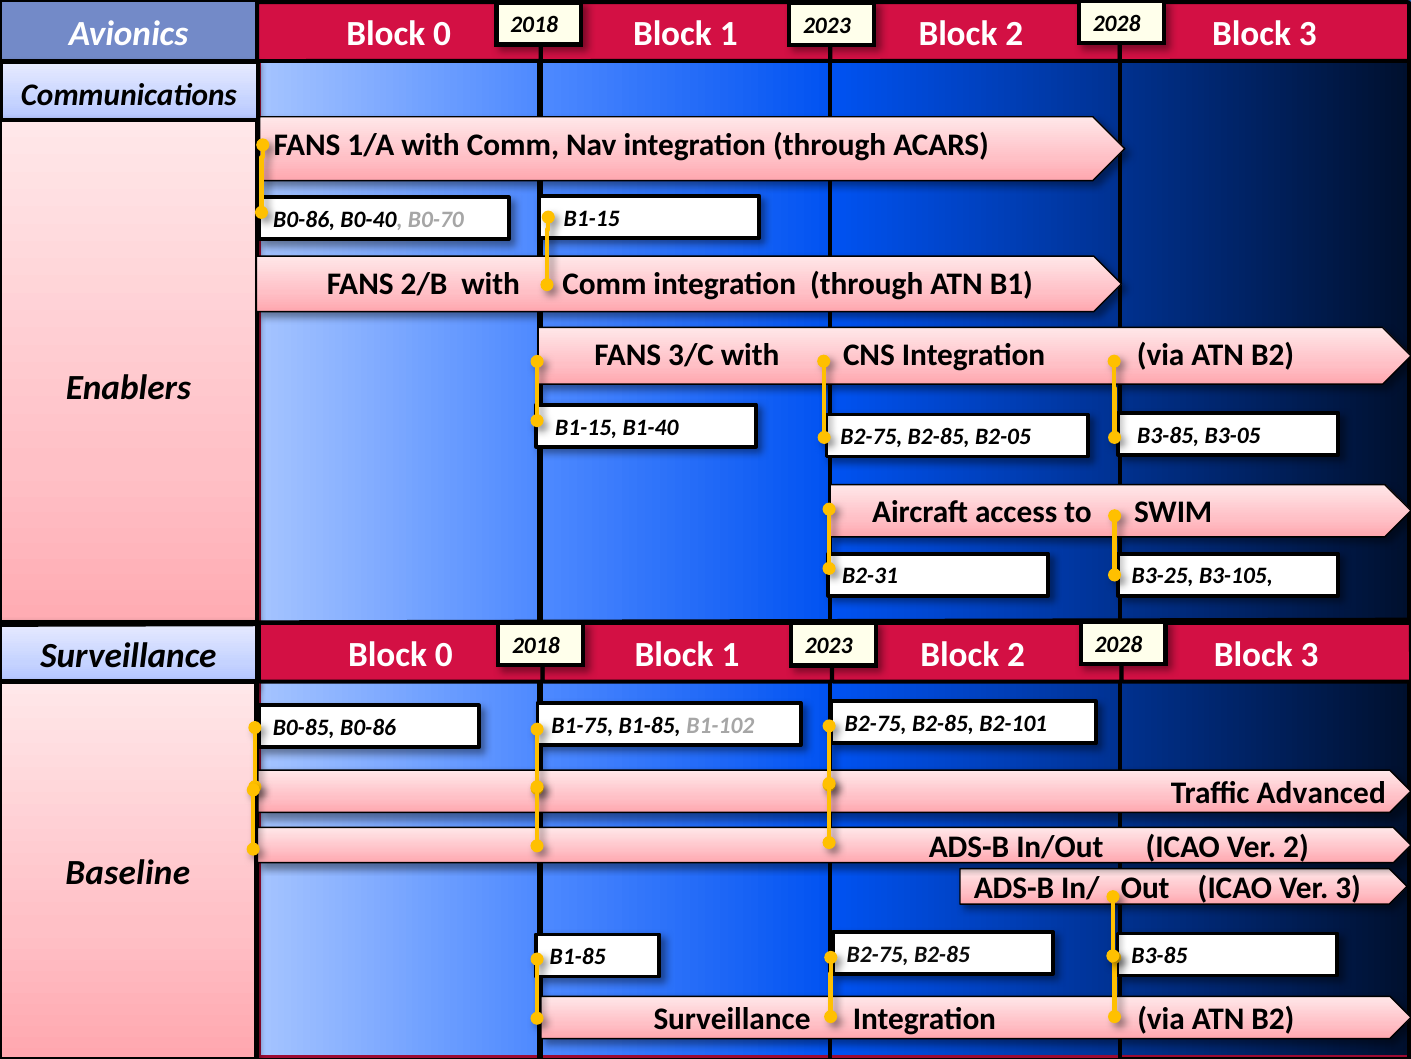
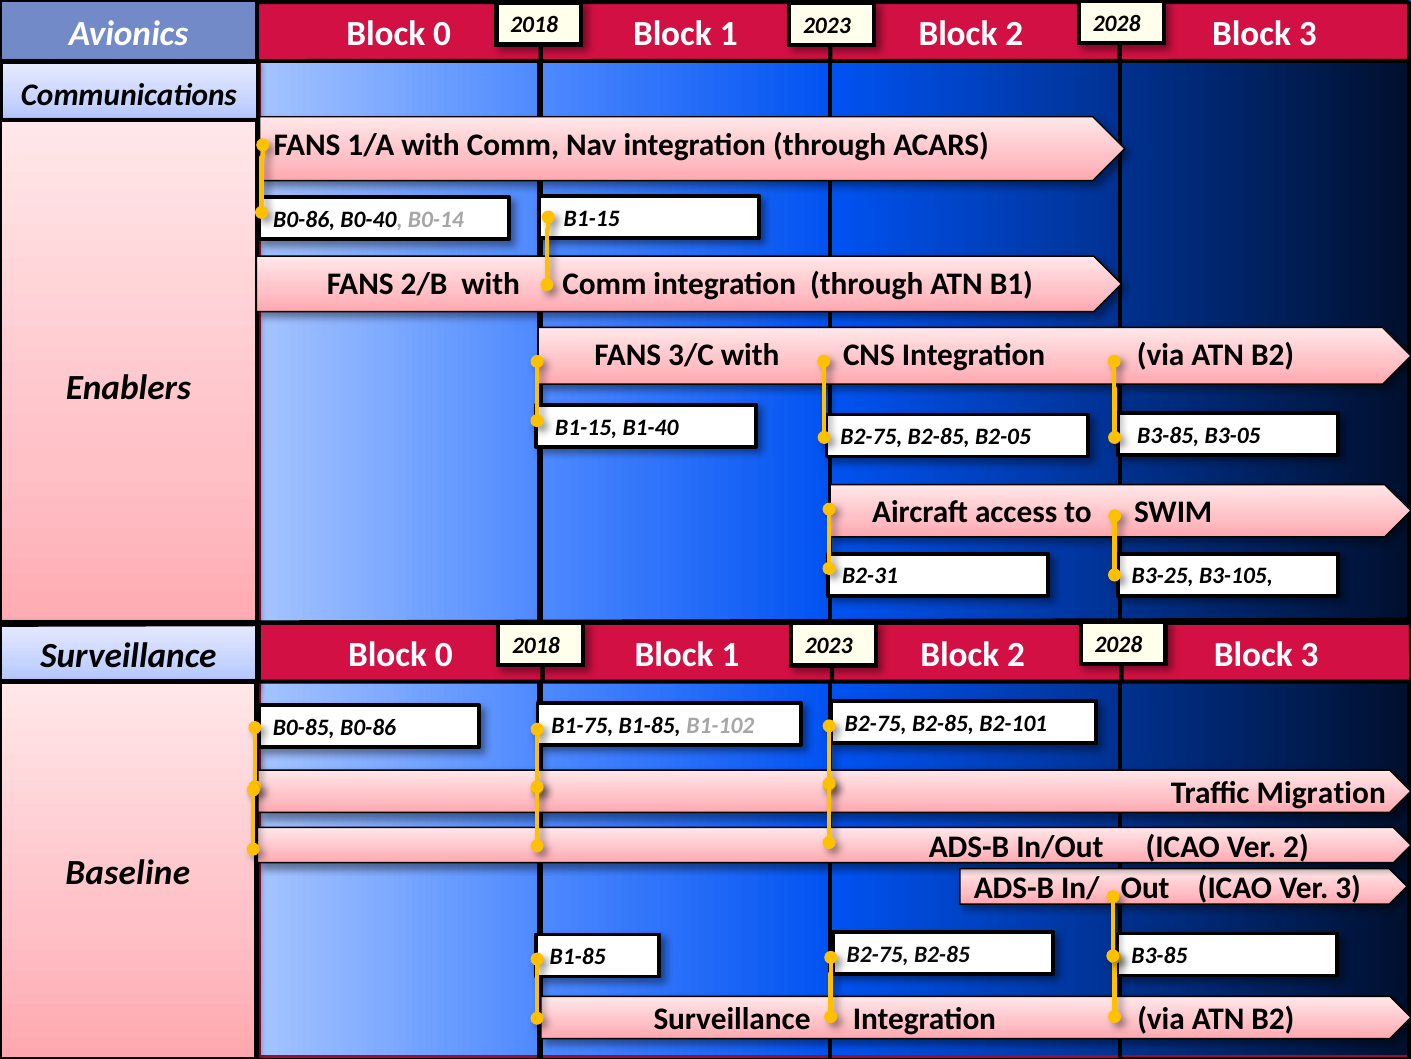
B0-70: B0-70 -> B0-14 (436, 220)
Advanced: Advanced -> Migration (1321, 793)
